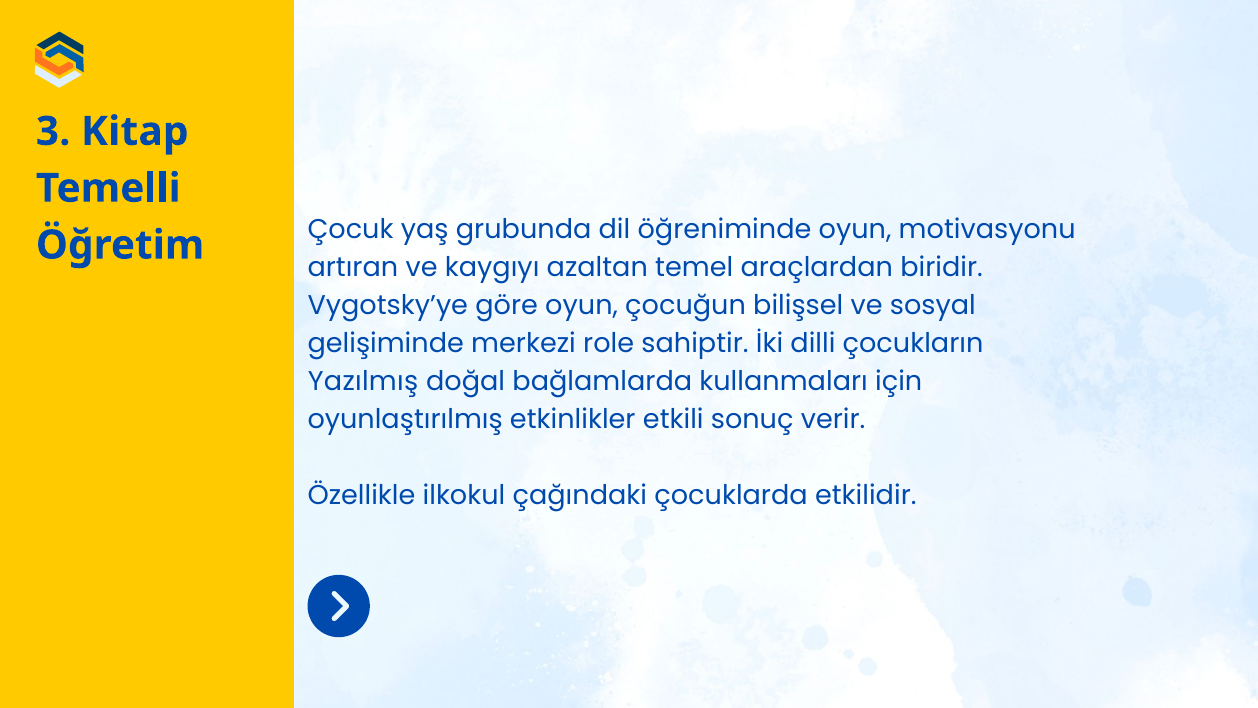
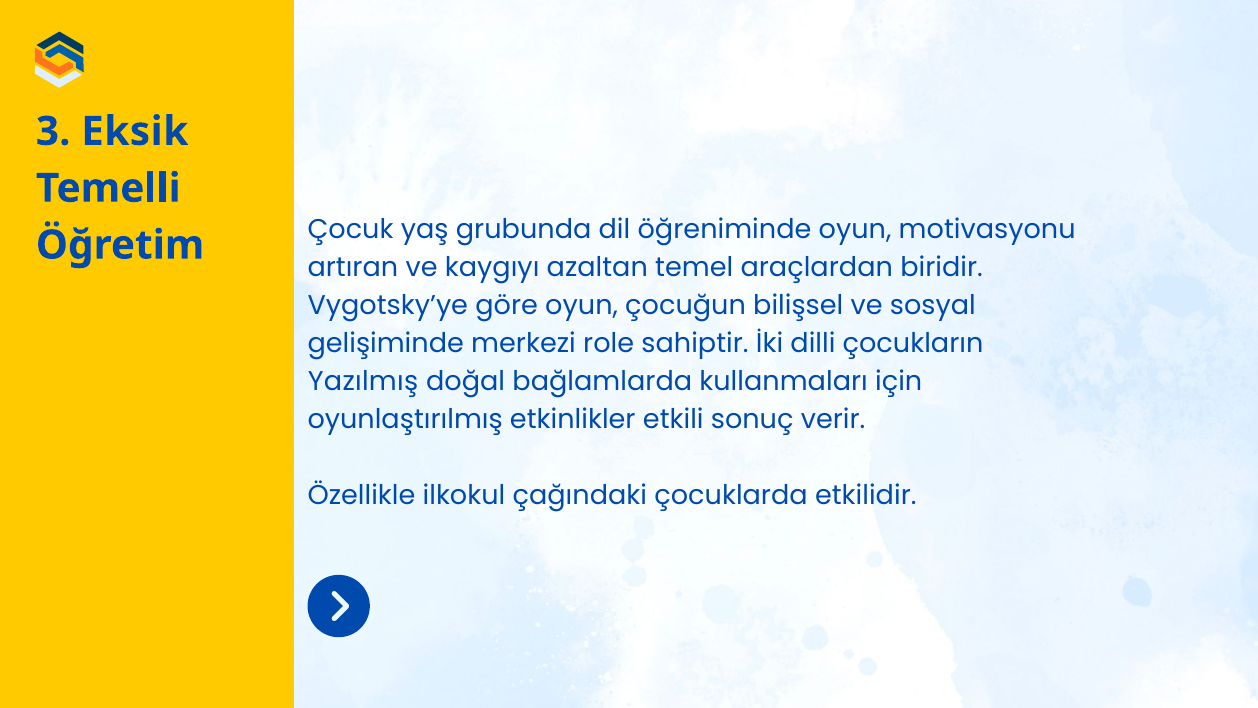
Kitap: Kitap -> Eksik (135, 131)
